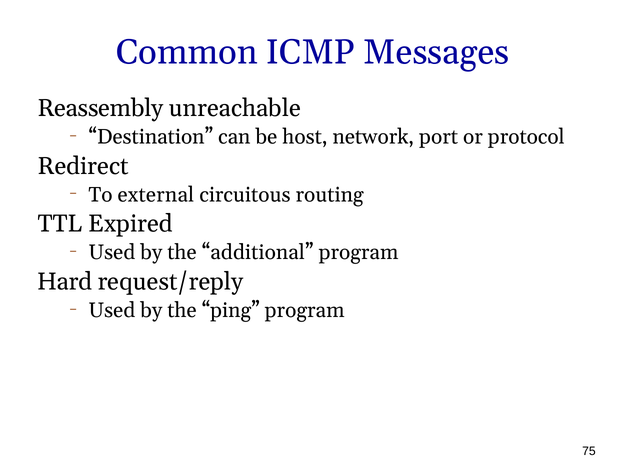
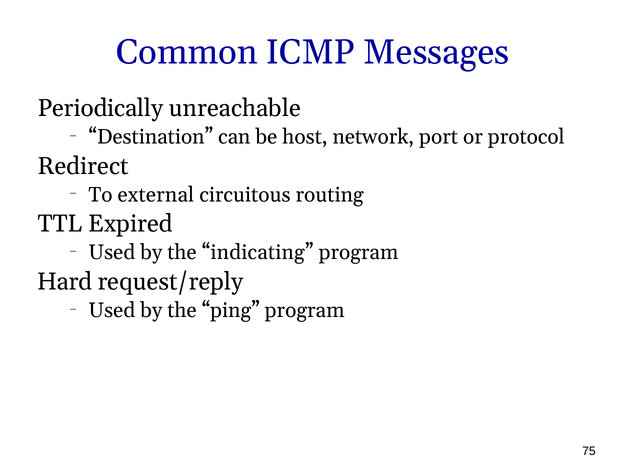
Reassembly: Reassembly -> Periodically (100, 108)
additional: additional -> indicating (258, 252)
